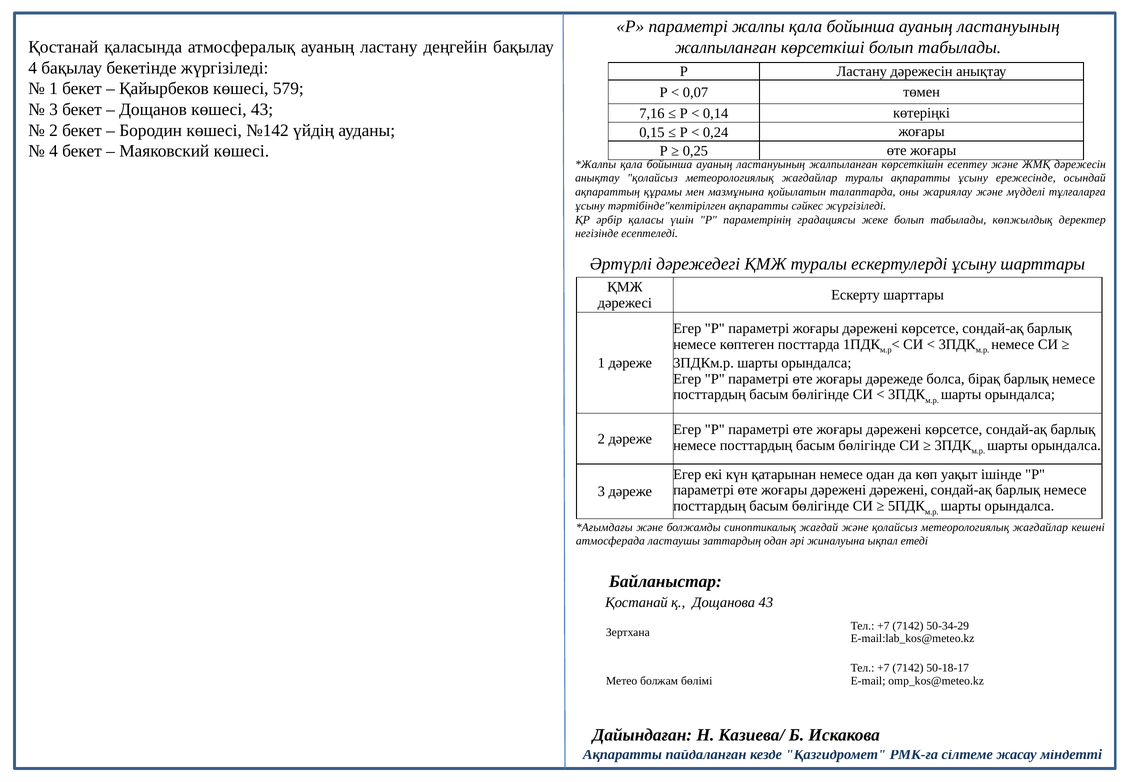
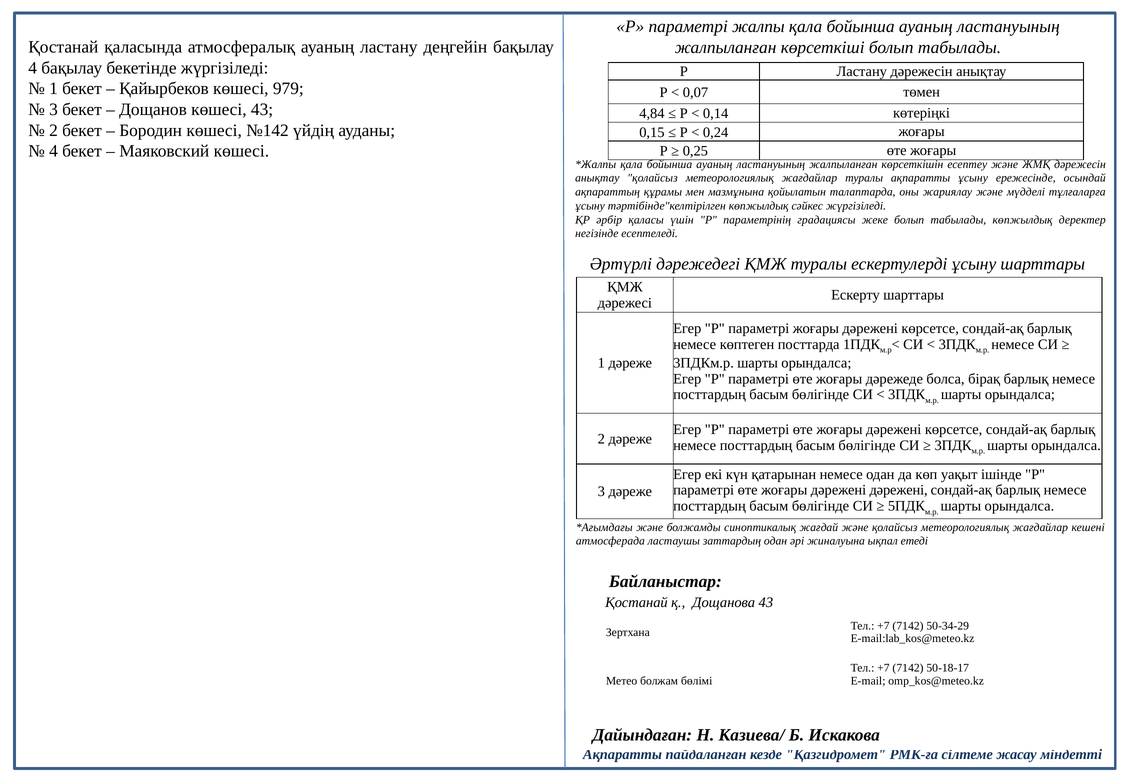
579: 579 -> 979 (288, 89)
7,16: 7,16 -> 4,84 (652, 114)
тәртібінде"келтірілген ақпаратты: ақпаратты -> көпжылдық (759, 206)
